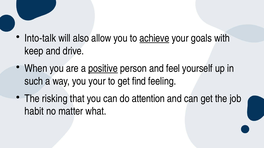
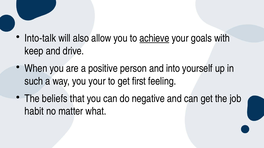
positive underline: present -> none (103, 69)
feel: feel -> into (173, 69)
find: find -> first (139, 81)
risking: risking -> beliefs (55, 99)
attention: attention -> negative (148, 99)
